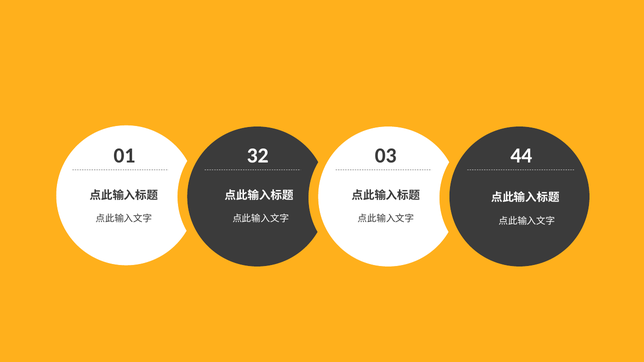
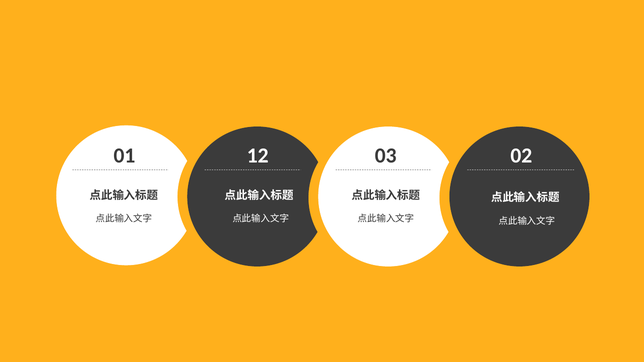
32: 32 -> 12 (258, 156)
44: 44 -> 02 (521, 156)
